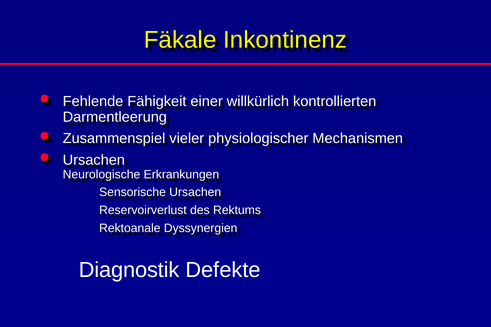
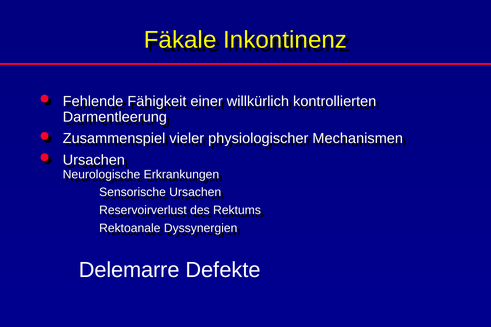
Diagnostik: Diagnostik -> Delemarre (129, 270)
